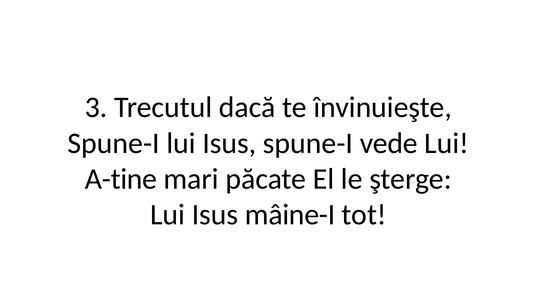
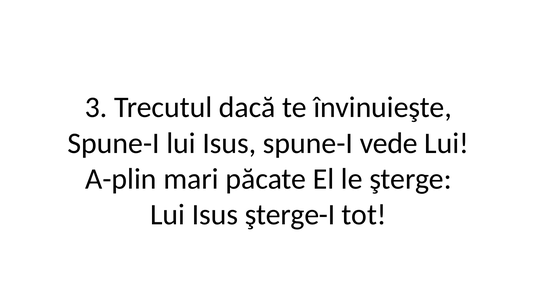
A-tine: A-tine -> A-plin (121, 179)
mâine-I: mâine-I -> şterge-I (290, 215)
